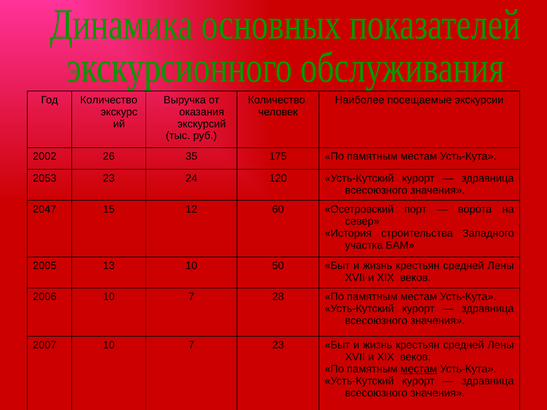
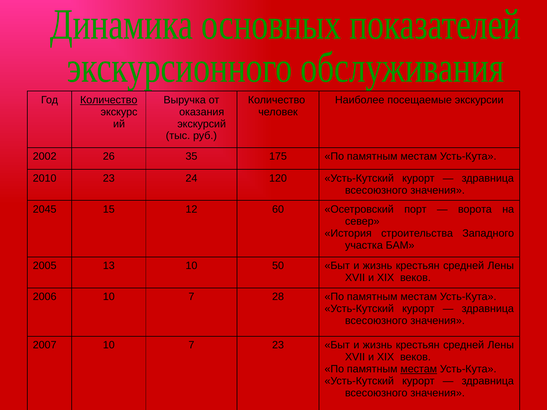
Количество underline: none -> present (109, 100)
2053: 2053 -> 2010 (45, 178)
2047: 2047 -> 2045 (45, 209)
